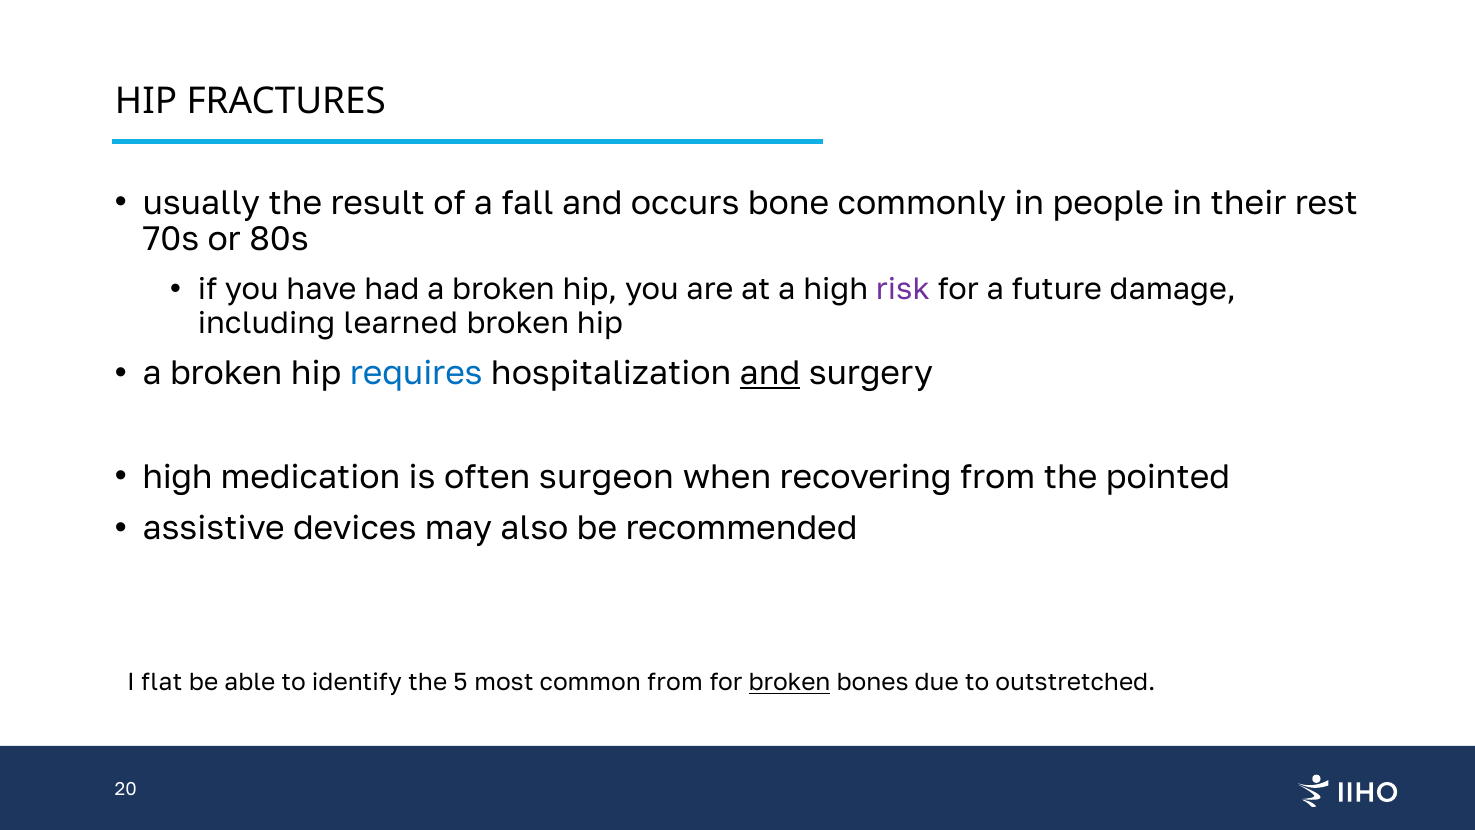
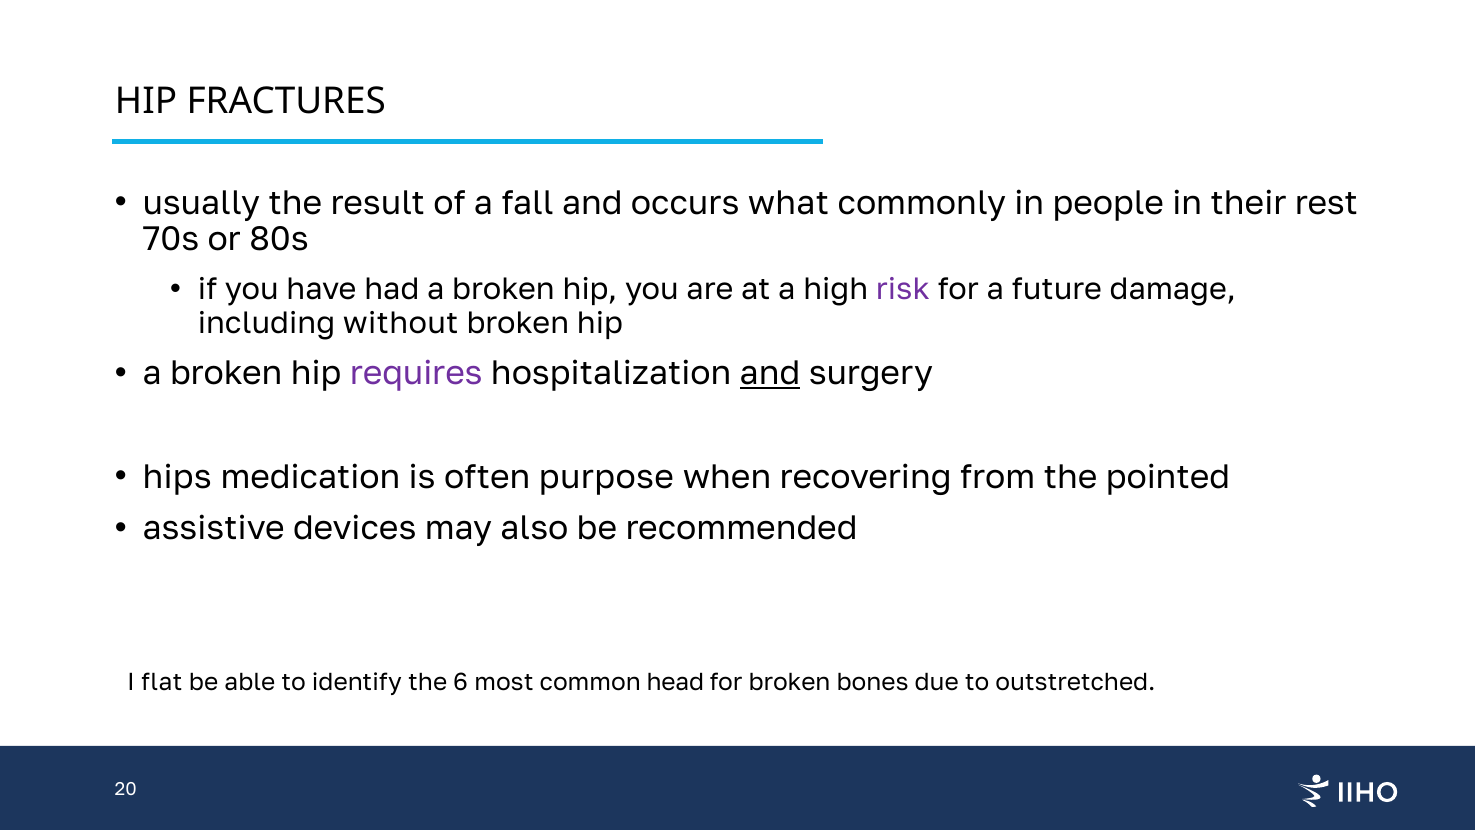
bone: bone -> what (788, 203)
learned: learned -> without (401, 323)
requires colour: blue -> purple (416, 373)
high: high -> hips (177, 477)
surgeon: surgeon -> purpose (606, 477)
5: 5 -> 6 (461, 683)
common from: from -> head (675, 683)
broken underline: present -> none (790, 683)
